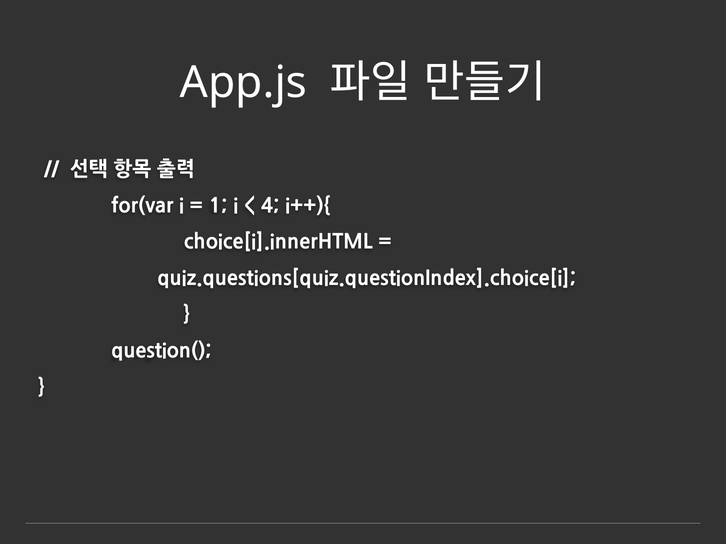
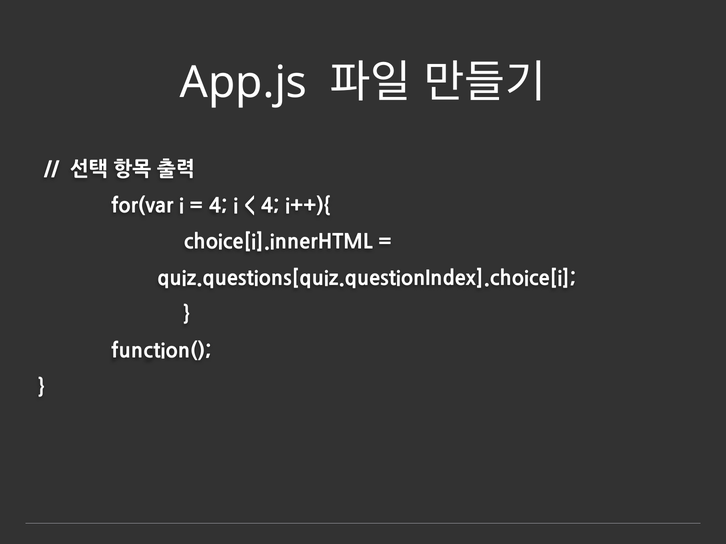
1: 1 -> 4 (218, 206)
question(: question( -> function( (161, 351)
